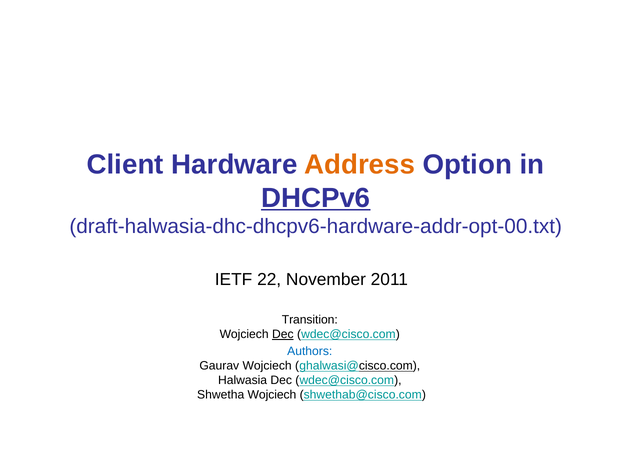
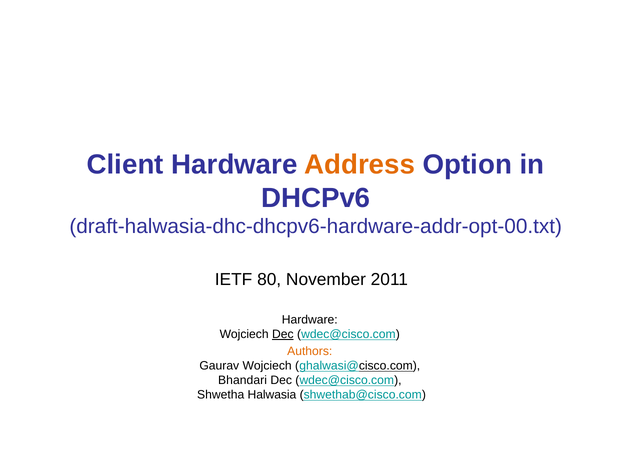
DHCPv6 underline: present -> none (316, 198)
22: 22 -> 80 (269, 279)
Transition: Transition -> Hardware (310, 320)
Authors colour: blue -> orange (310, 352)
Halwasia: Halwasia -> Bhandari (243, 381)
Shwetha Wojciech: Wojciech -> Halwasia (272, 395)
